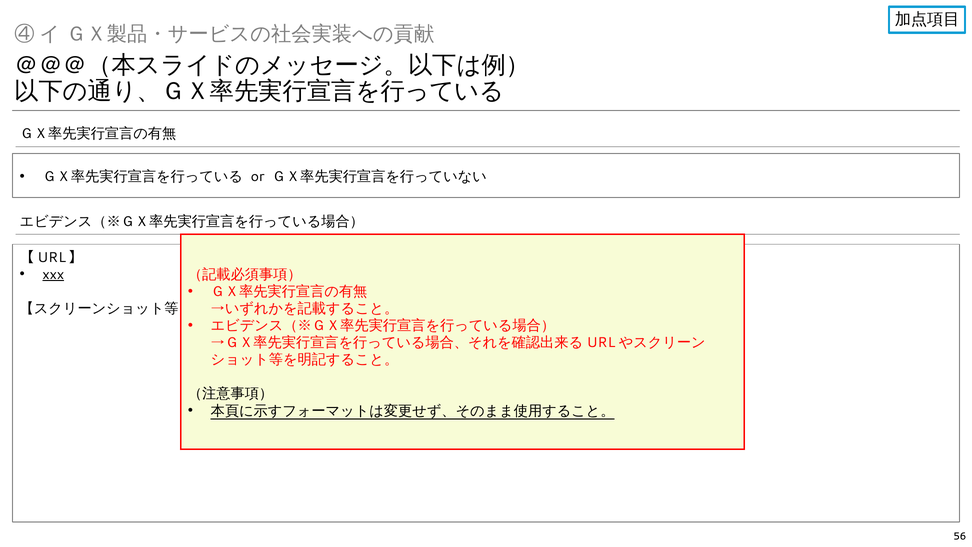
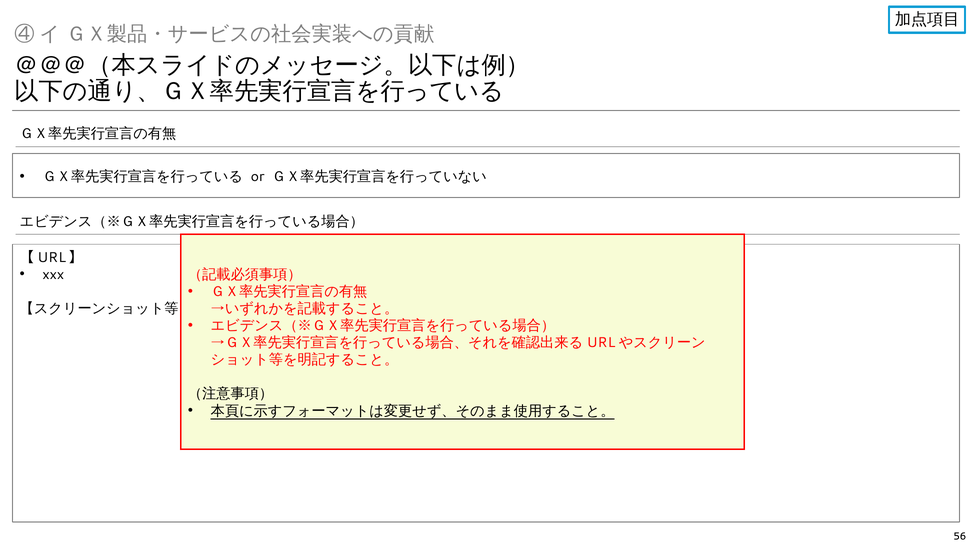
xxx underline: present -> none (53, 274)
